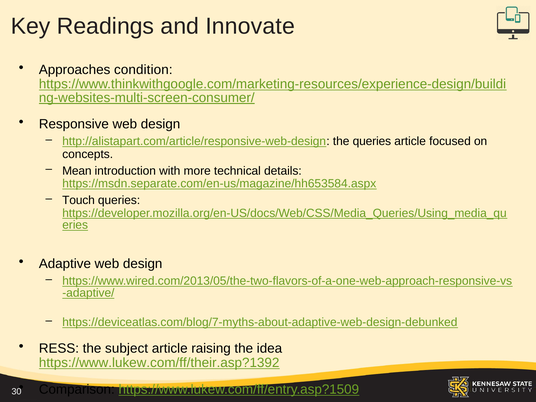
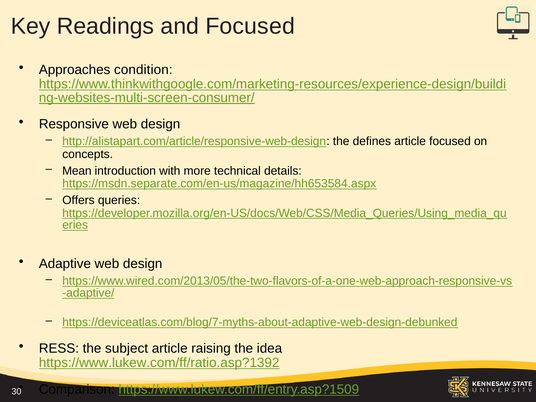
and Innovate: Innovate -> Focused (250, 26)
the queries: queries -> defines (372, 141)
Touch: Touch -> Offers (78, 200)
https://www.lukew.com/ff/their.asp?1392: https://www.lukew.com/ff/their.asp?1392 -> https://www.lukew.com/ff/ratio.asp?1392 (159, 363)
